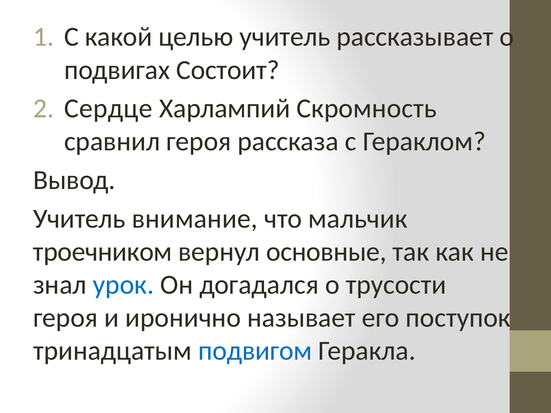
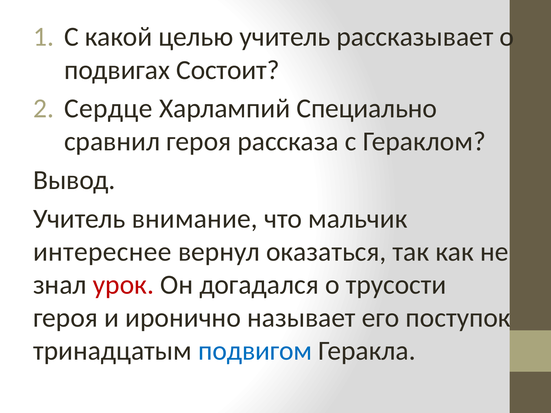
Скромность: Скромность -> Специально (367, 109)
троечником: троечником -> интереснее (102, 252)
основные: основные -> оказаться (326, 252)
урок colour: blue -> red (123, 285)
